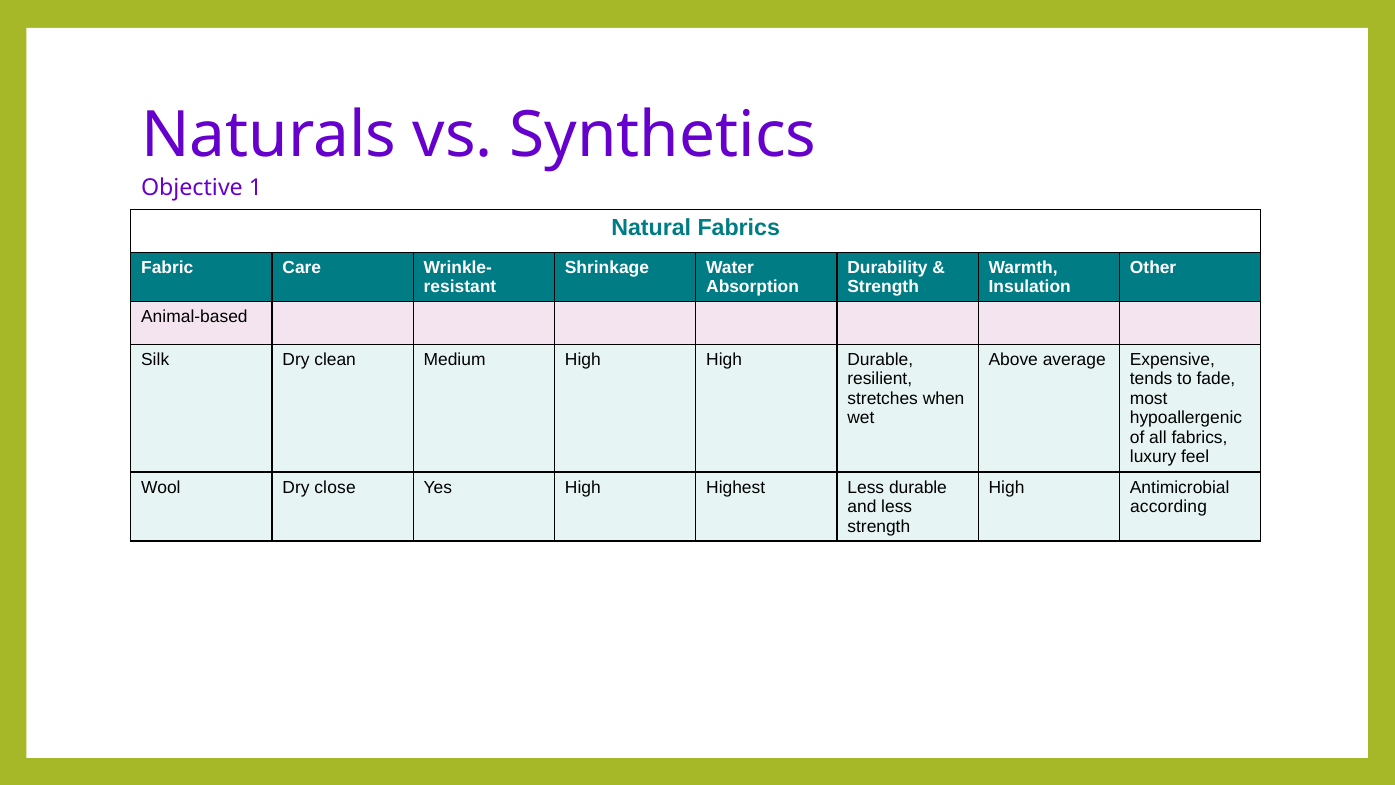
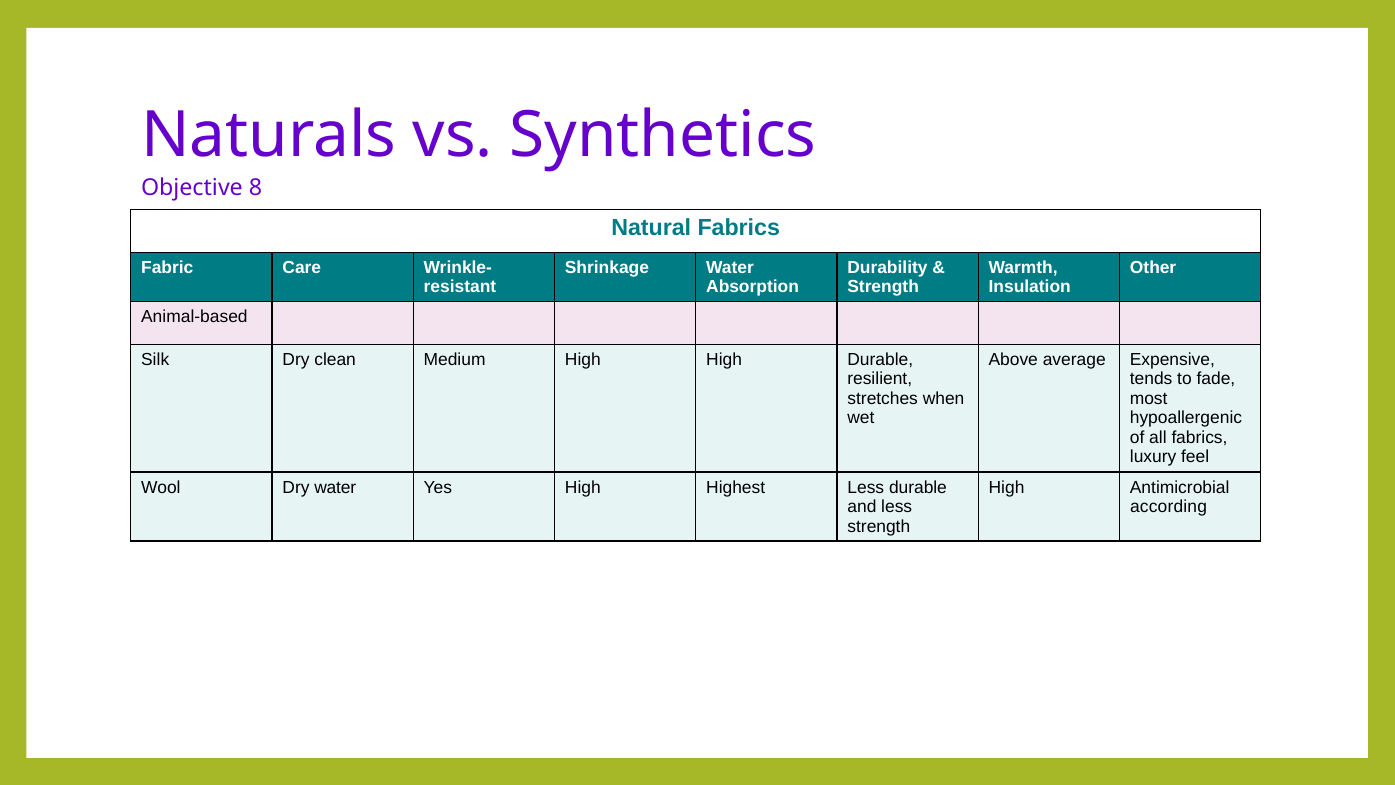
1: 1 -> 8 (255, 187)
Dry close: close -> water (335, 487)
